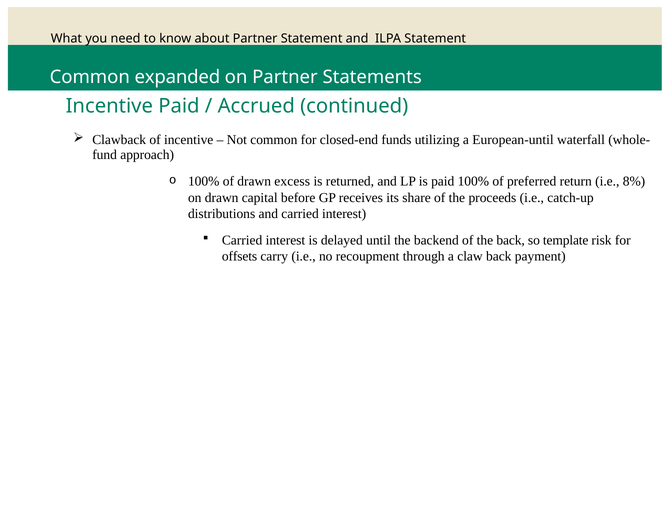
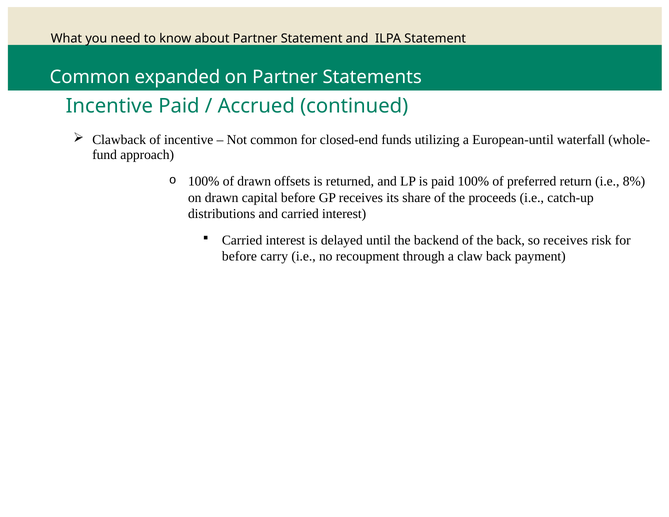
excess: excess -> offsets (292, 181)
so template: template -> receives (566, 240)
offsets: offsets -> before (239, 256)
